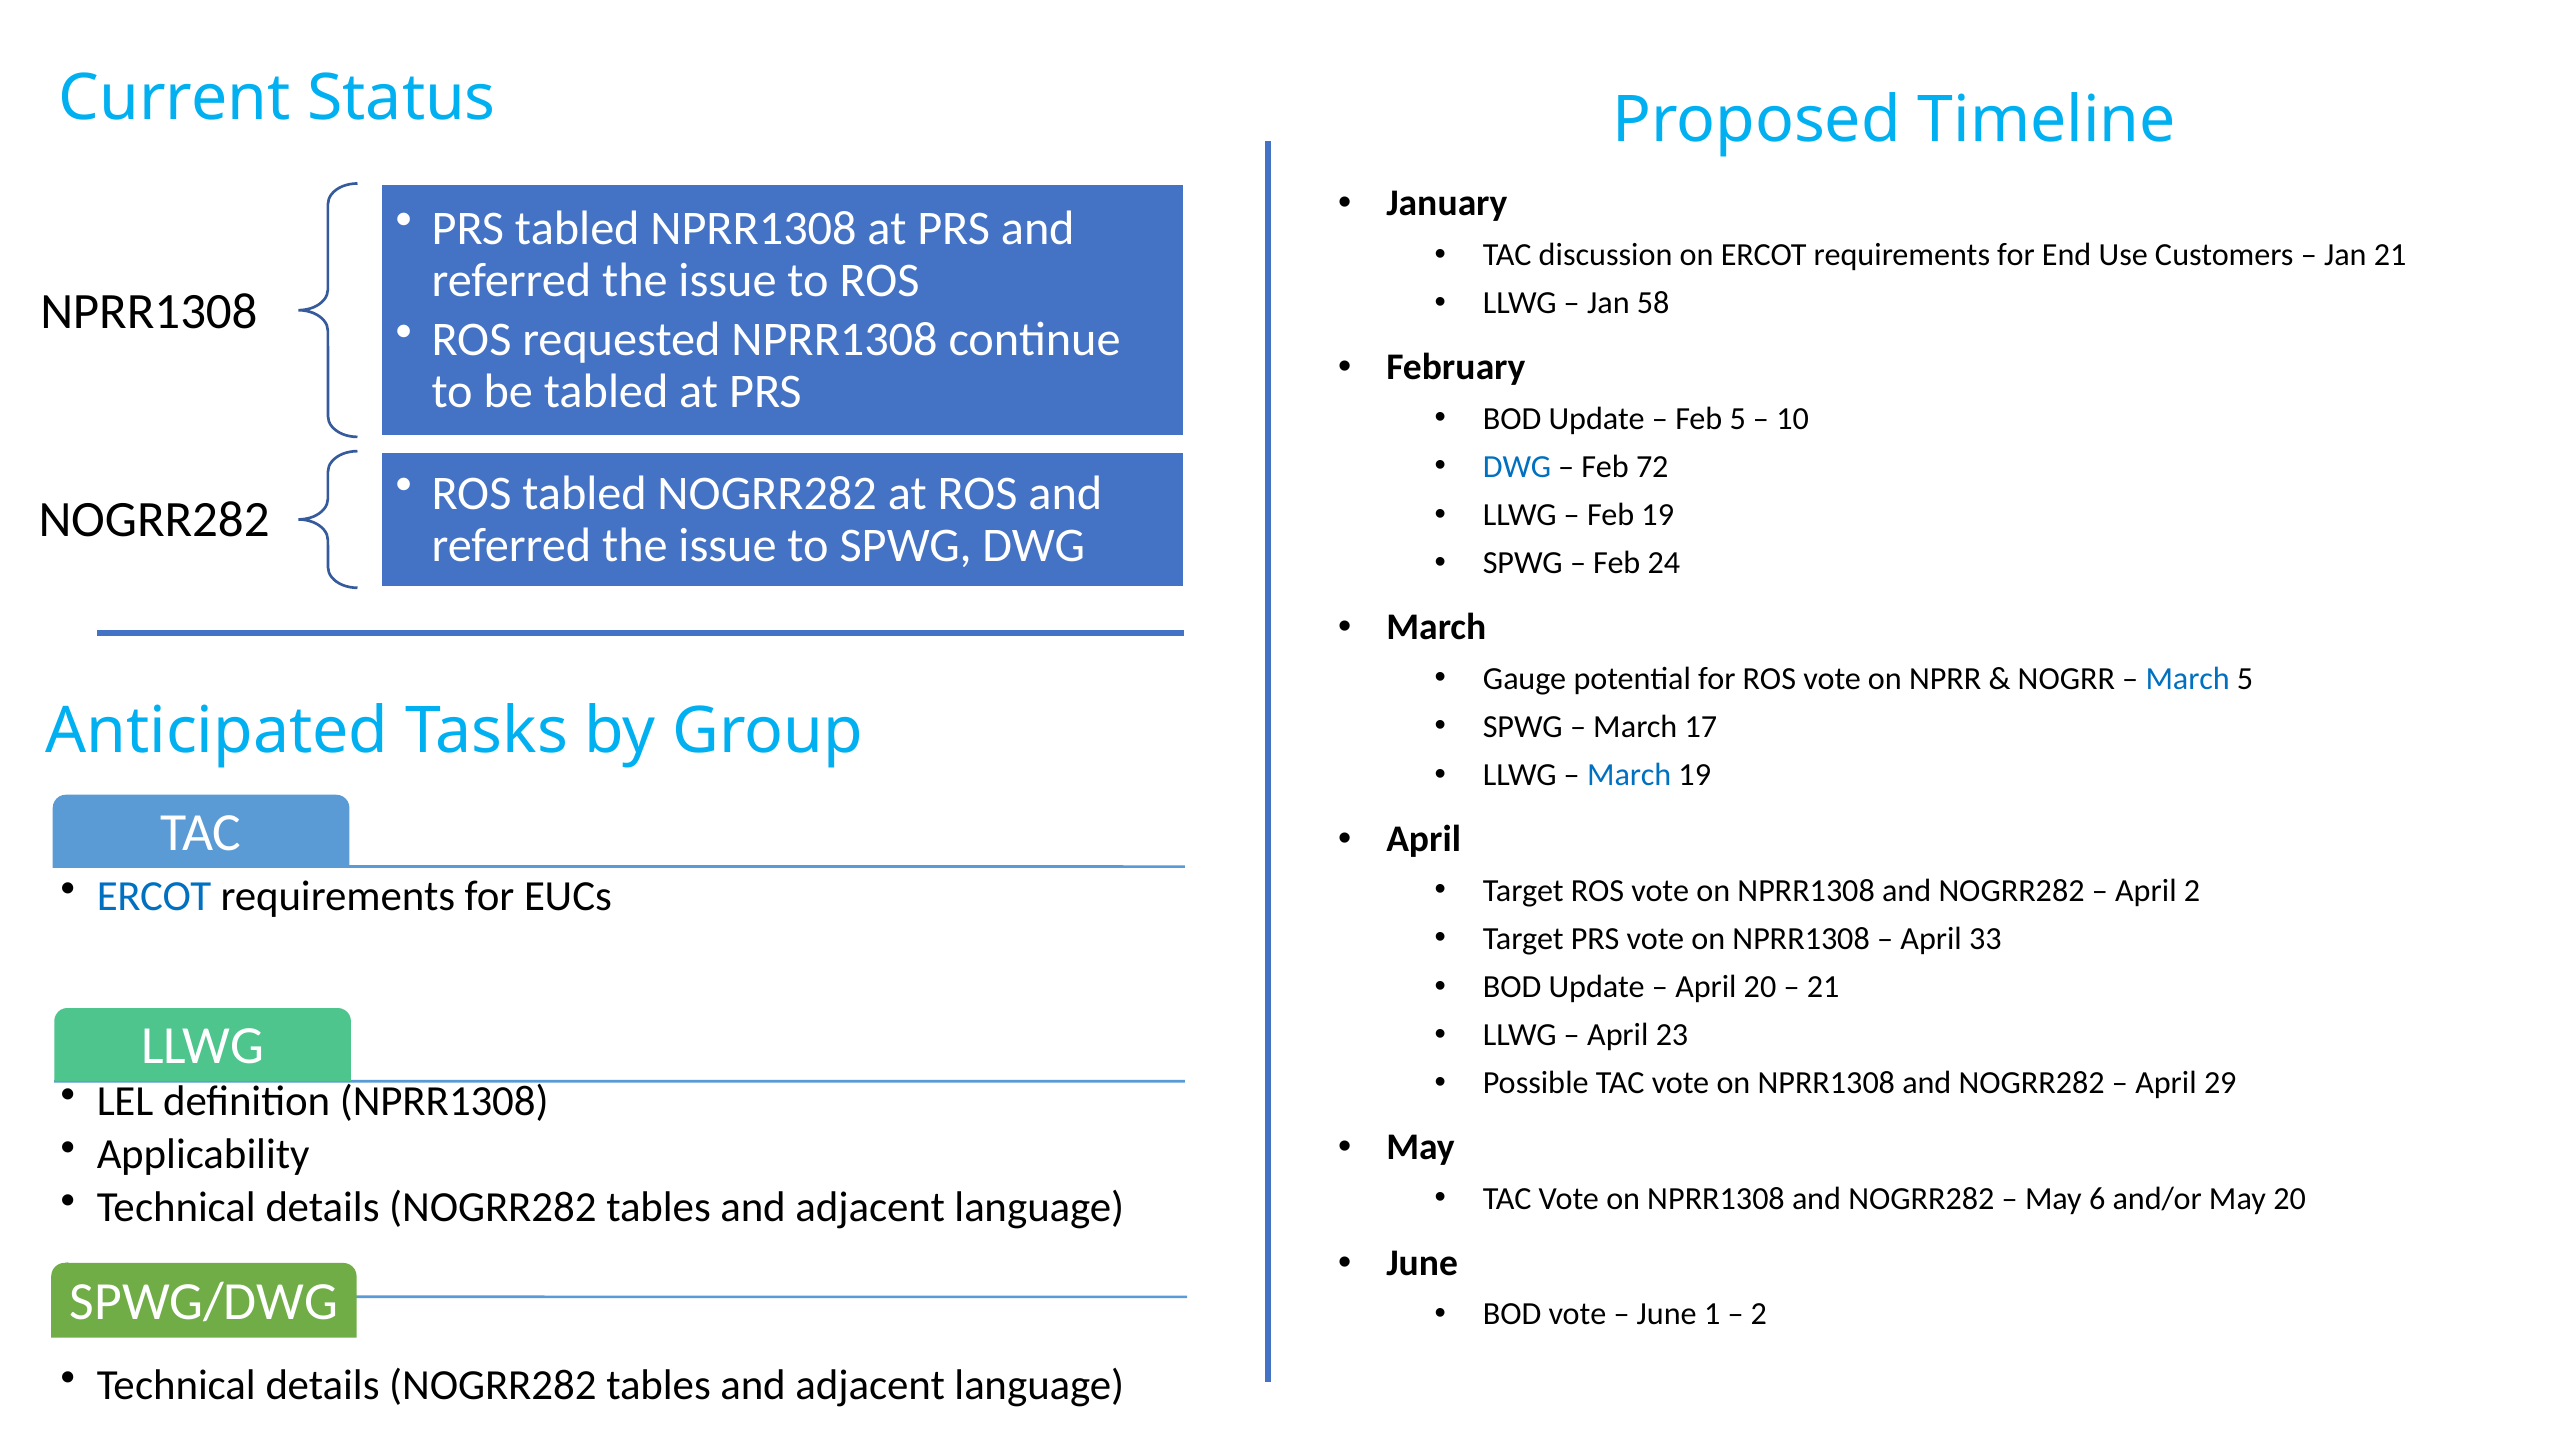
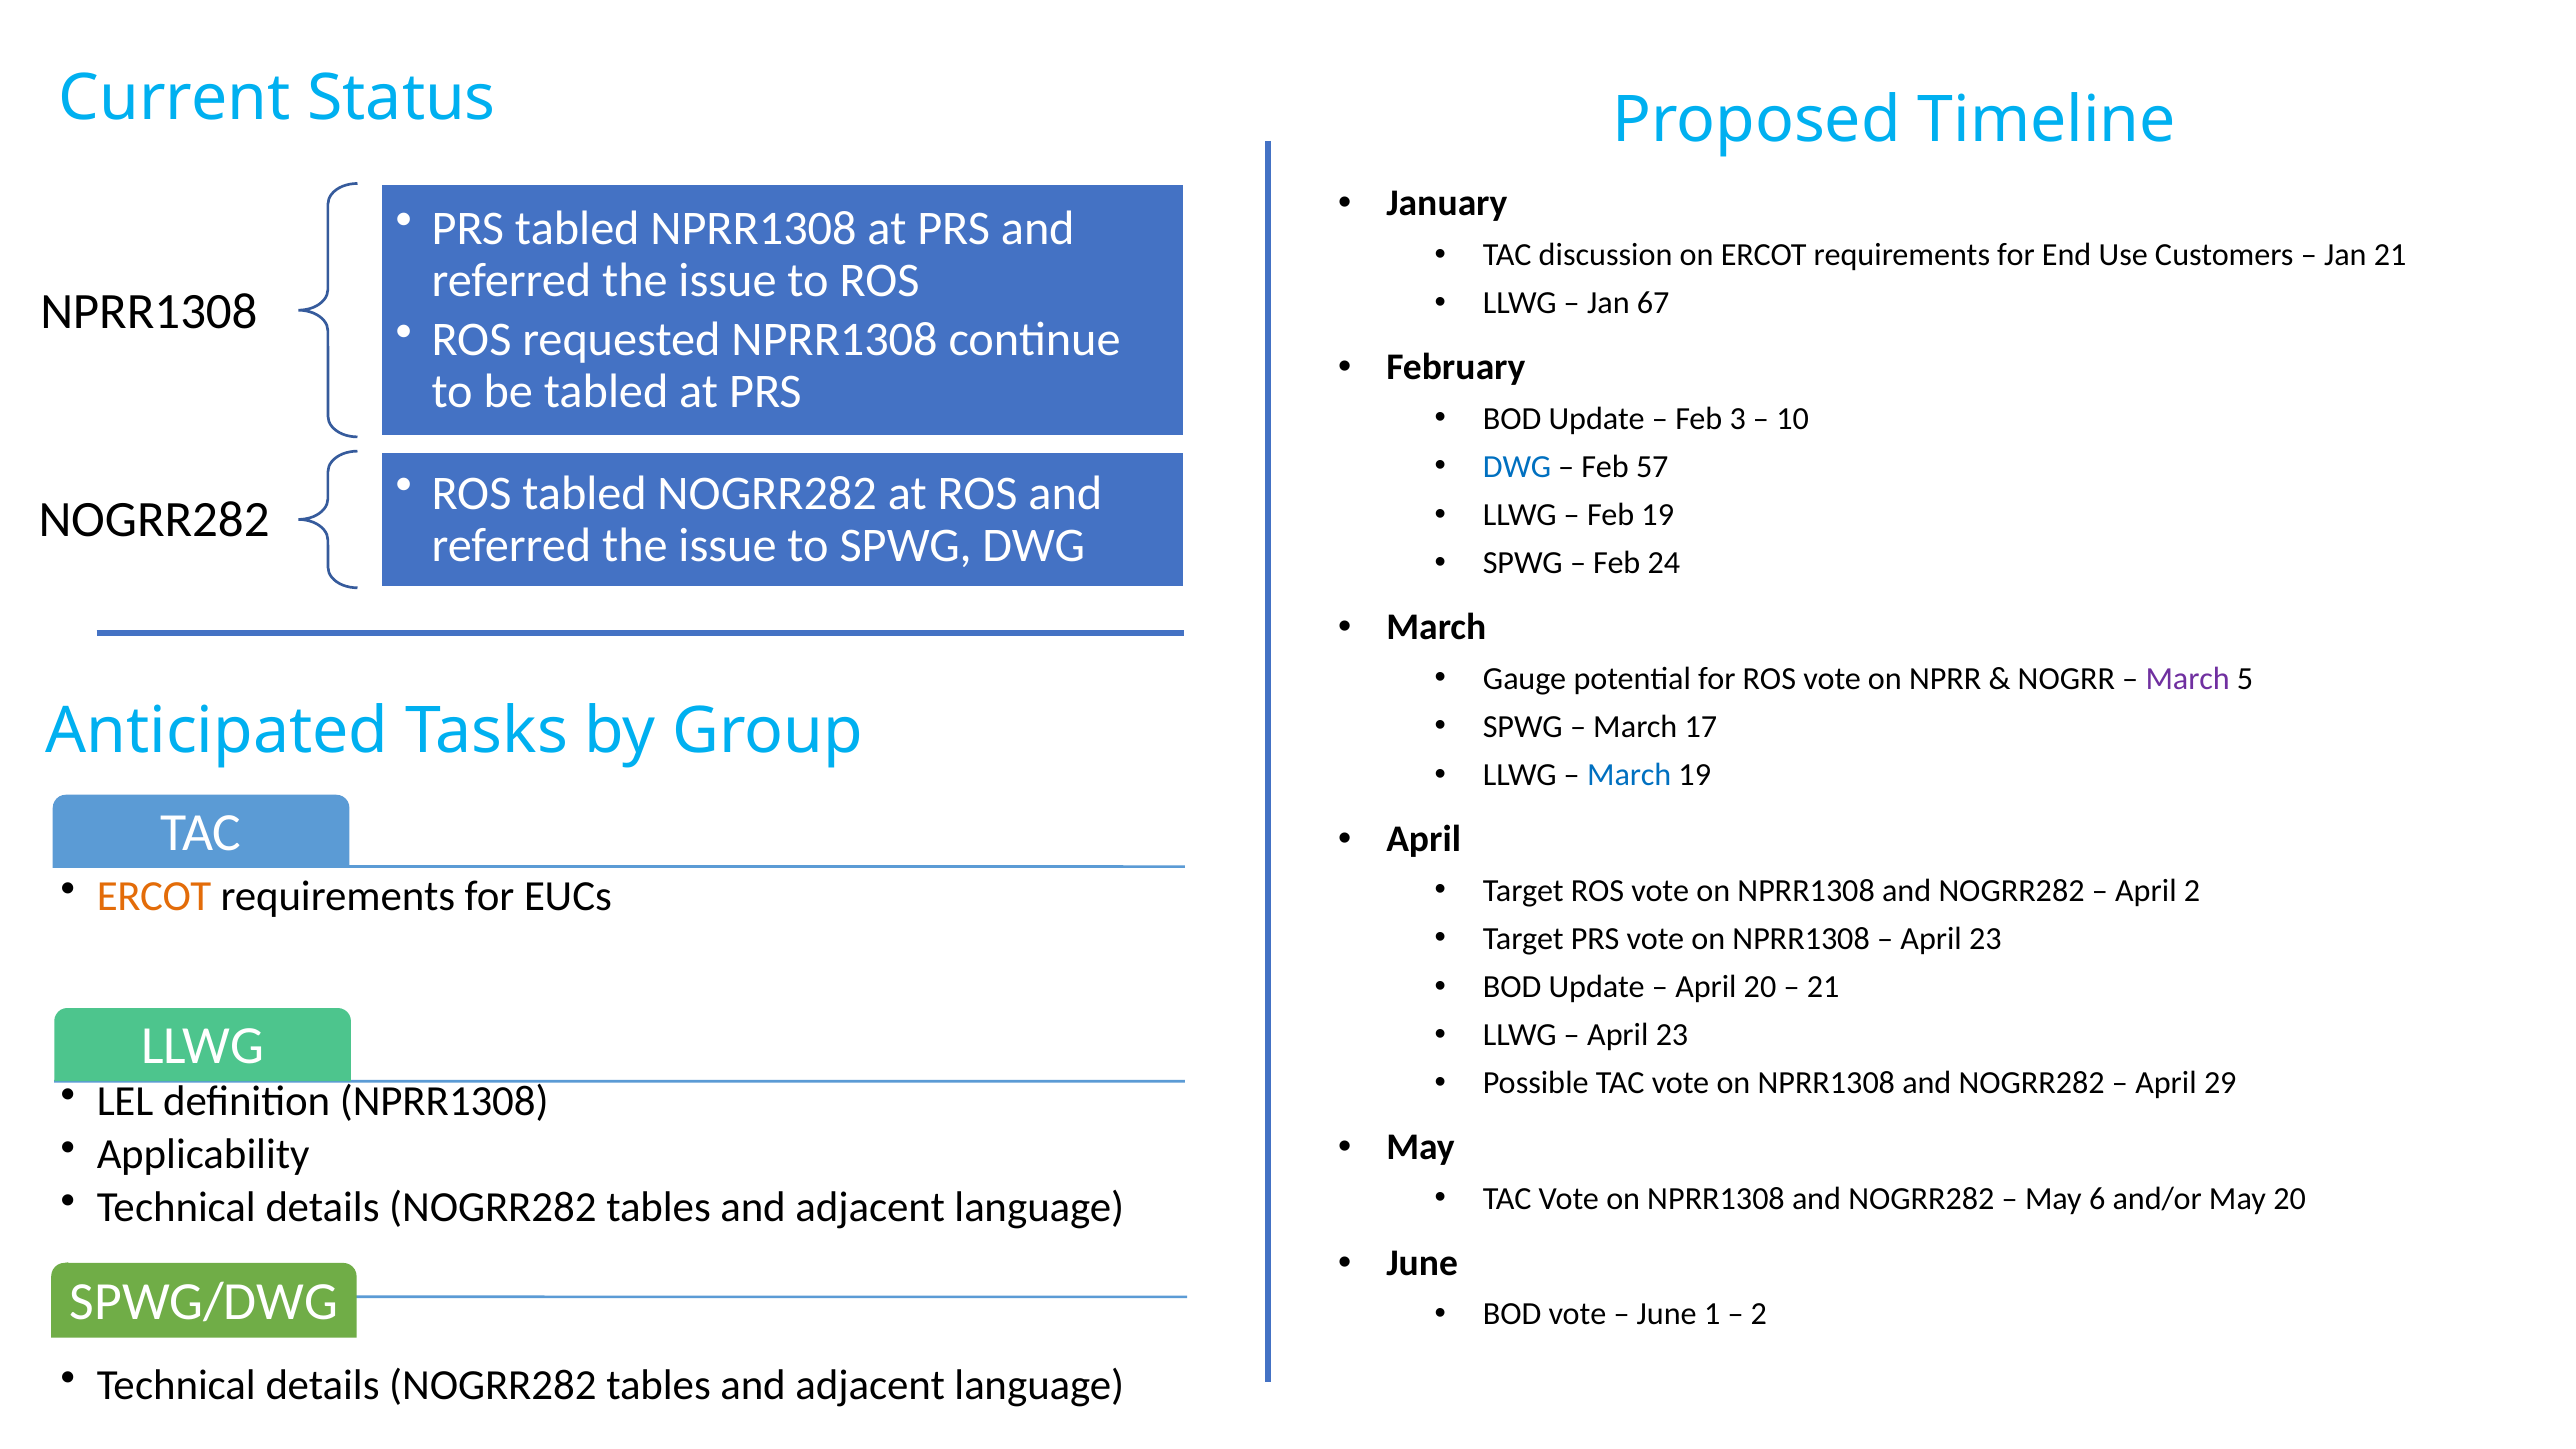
58: 58 -> 67 (1653, 303)
Feb 5: 5 -> 3 (1738, 418)
72: 72 -> 57 (1652, 467)
March colour: blue -> purple (2188, 679)
ERCOT colour: blue -> orange (154, 896)
33: 33 -> 23 (1985, 939)
